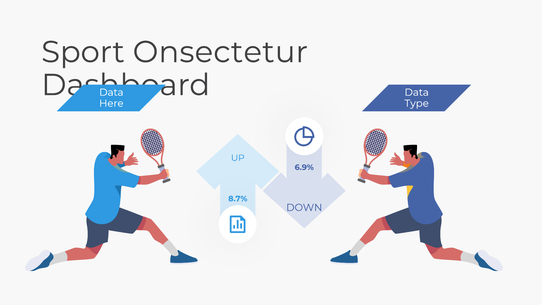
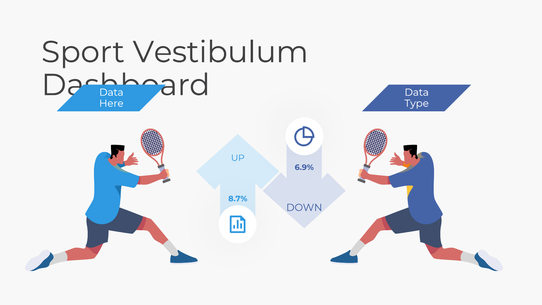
Onsectetur: Onsectetur -> Vestibulum (221, 52)
